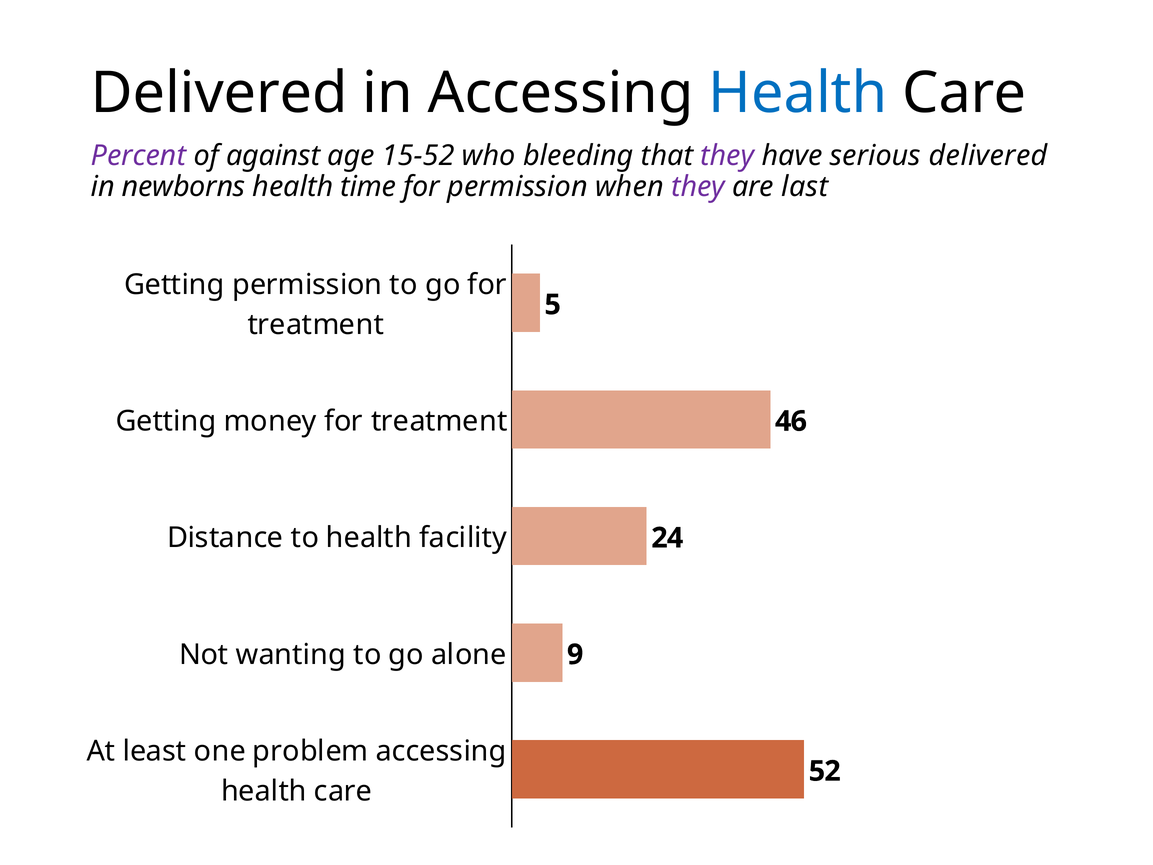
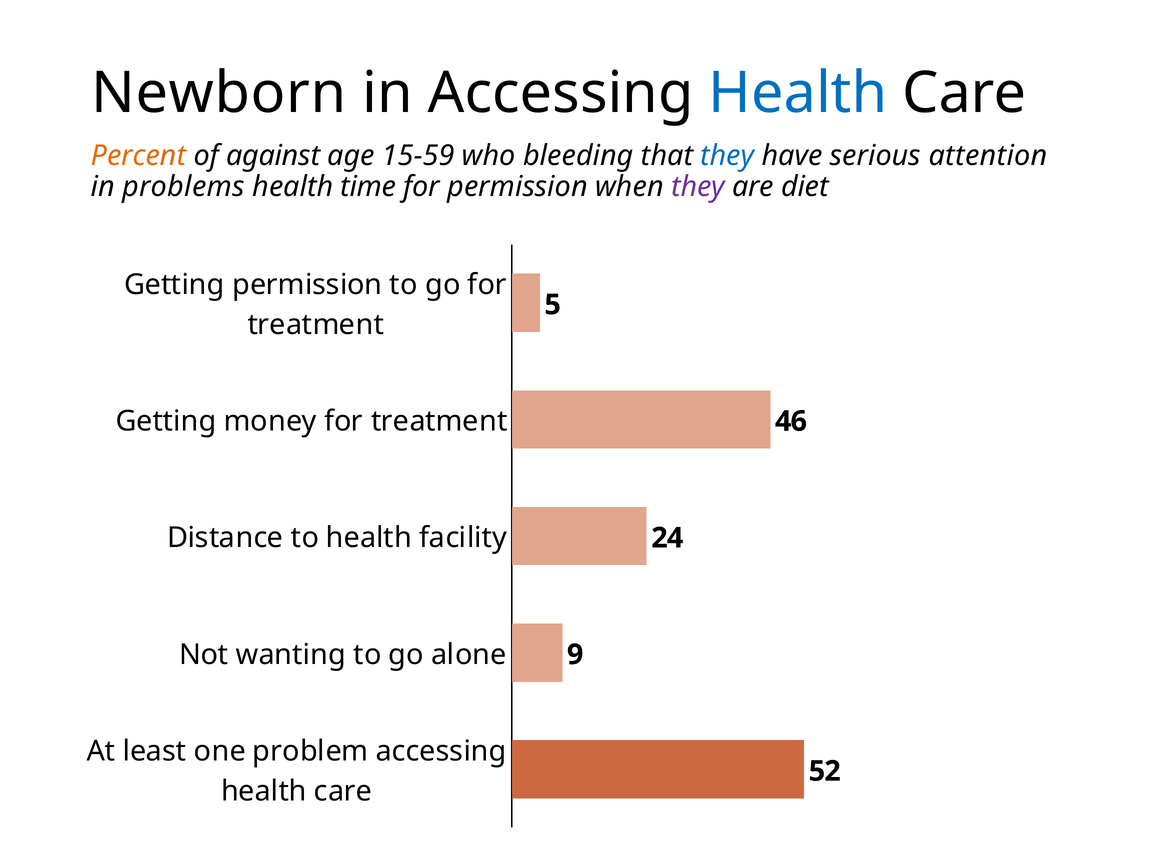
Delivered: Delivered -> Newborn (219, 93)
Percent colour: purple -> orange (138, 156)
15-52: 15-52 -> 15-59 (418, 156)
they colour: purple -> blue (727, 156)
serious delivered: delivered -> attention (988, 156)
newborns: newborns -> problems (183, 187)
last: last -> diet (805, 187)
